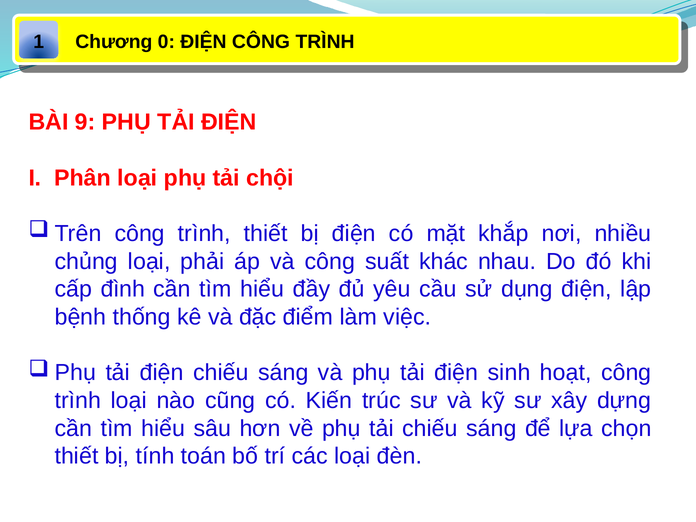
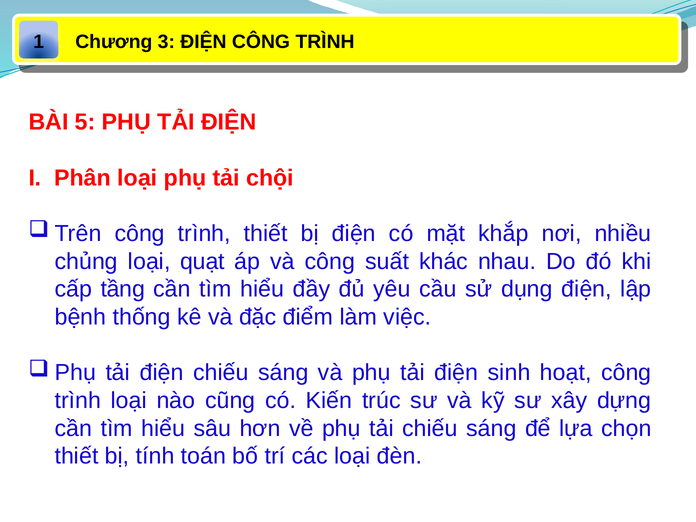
0: 0 -> 3 (166, 42)
9: 9 -> 5 (85, 122)
phải: phải -> quạt (203, 261)
đình: đình -> tầng (123, 289)
